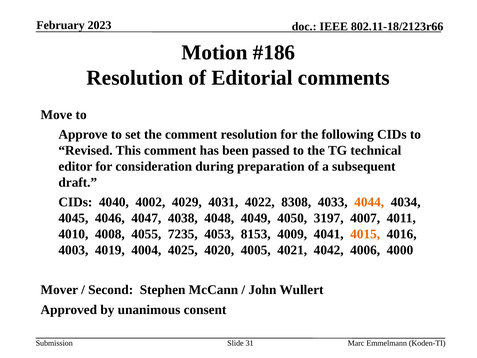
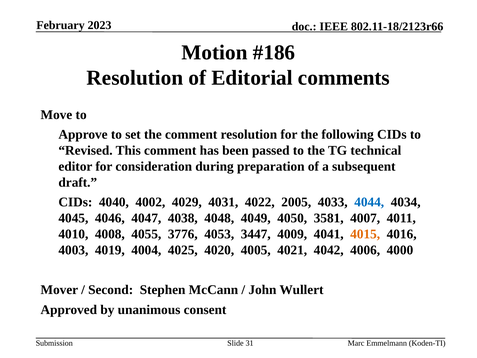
8308: 8308 -> 2005 (296, 202)
4044 colour: orange -> blue (369, 202)
3197: 3197 -> 3581 (329, 218)
7235: 7235 -> 3776 (183, 234)
8153: 8153 -> 3447 (256, 234)
